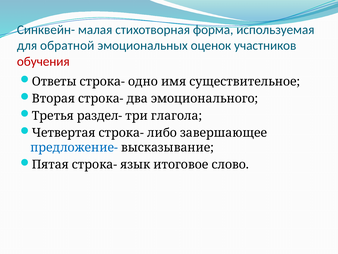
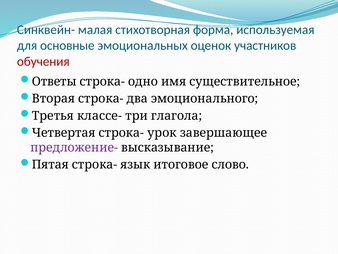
обратной: обратной -> основные (67, 46)
раздел-: раздел- -> классе- (99, 116)
либо: либо -> урок (162, 133)
предложение- colour: blue -> purple (74, 147)
